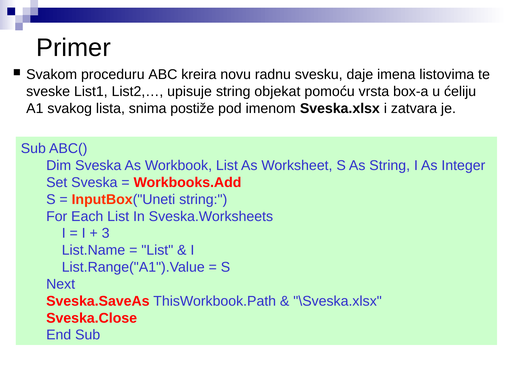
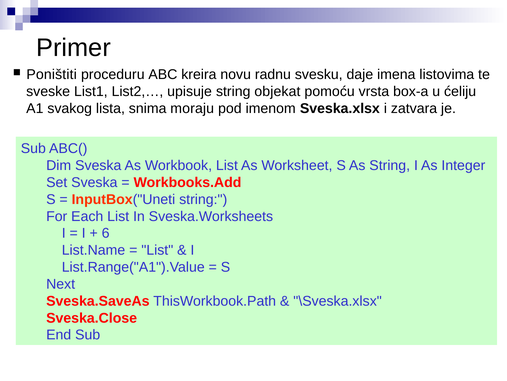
Svakom: Svakom -> Poništiti (52, 74)
postiže: postiže -> moraju (192, 108)
3: 3 -> 6 (106, 233)
